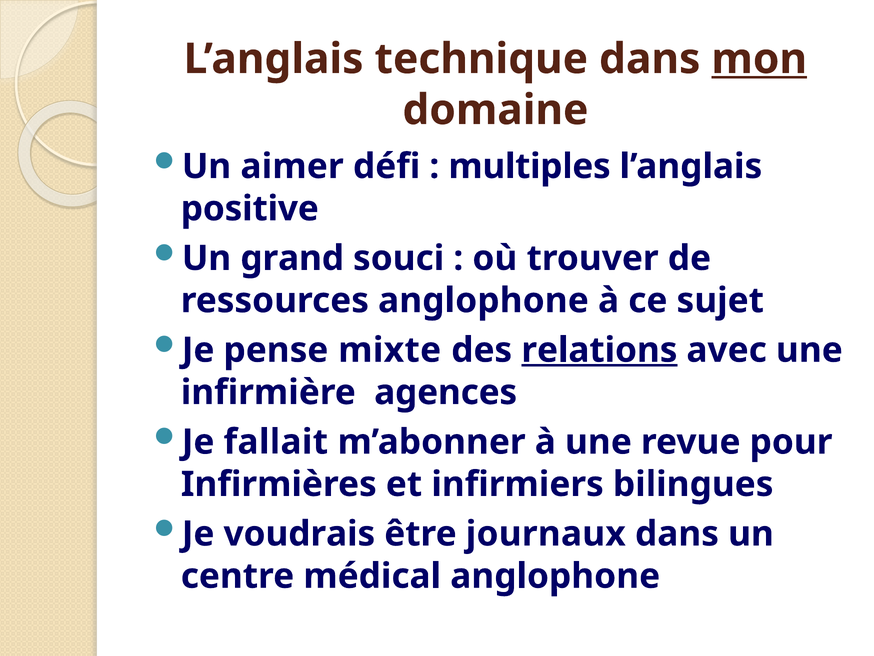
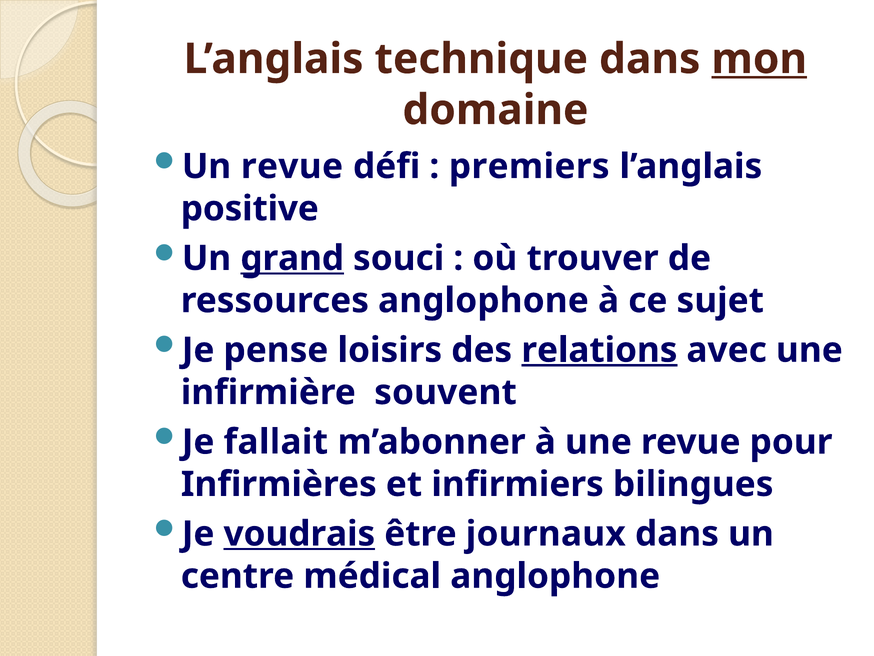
Un aimer: aimer -> revue (292, 166)
multiples: multiples -> premiers (529, 166)
grand underline: none -> present (292, 258)
mixte: mixte -> loisirs (390, 350)
agences: agences -> souvent (445, 392)
voudrais underline: none -> present (299, 533)
